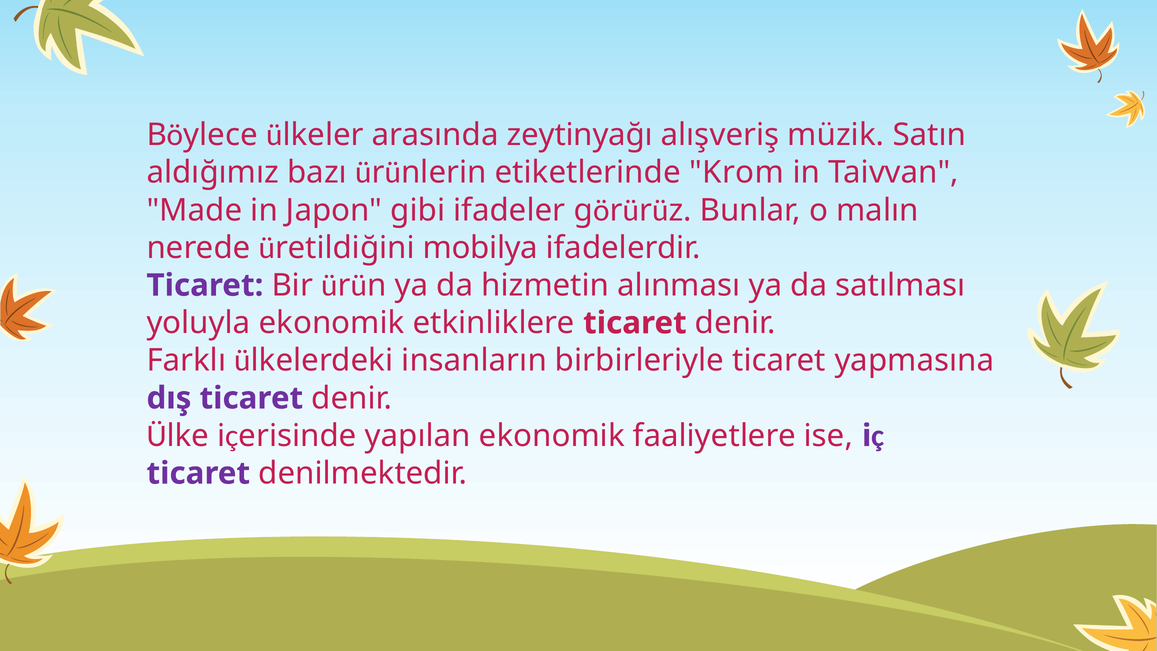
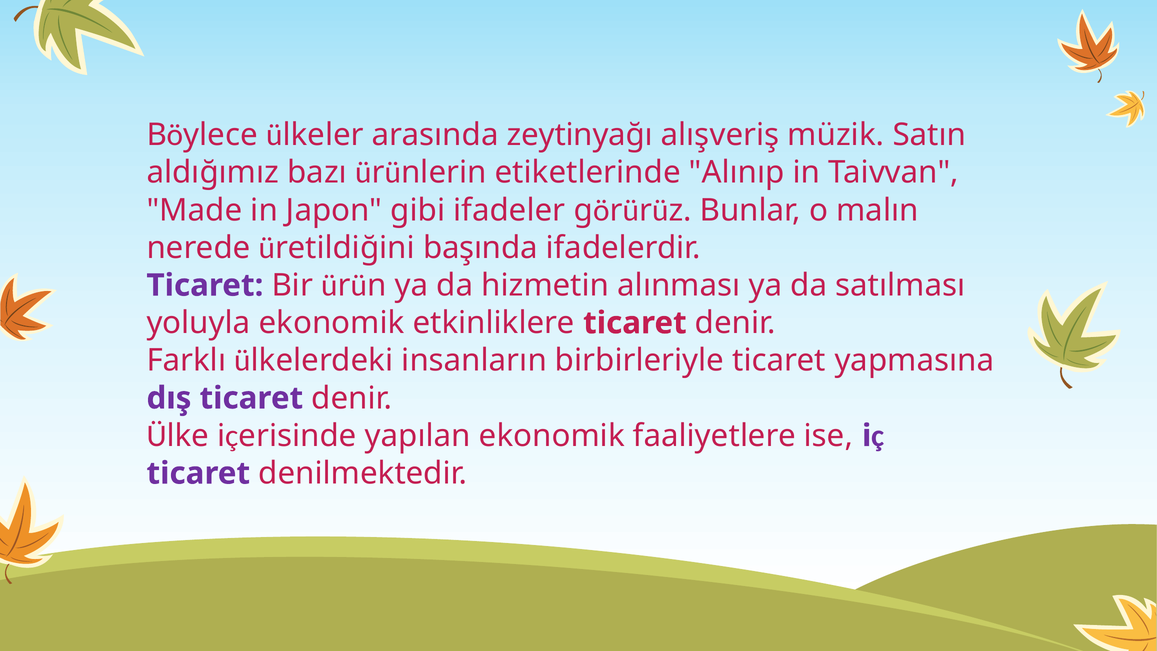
Krom: Krom -> Alınıp (737, 173)
mobilya: mobilya -> başında (480, 248)
